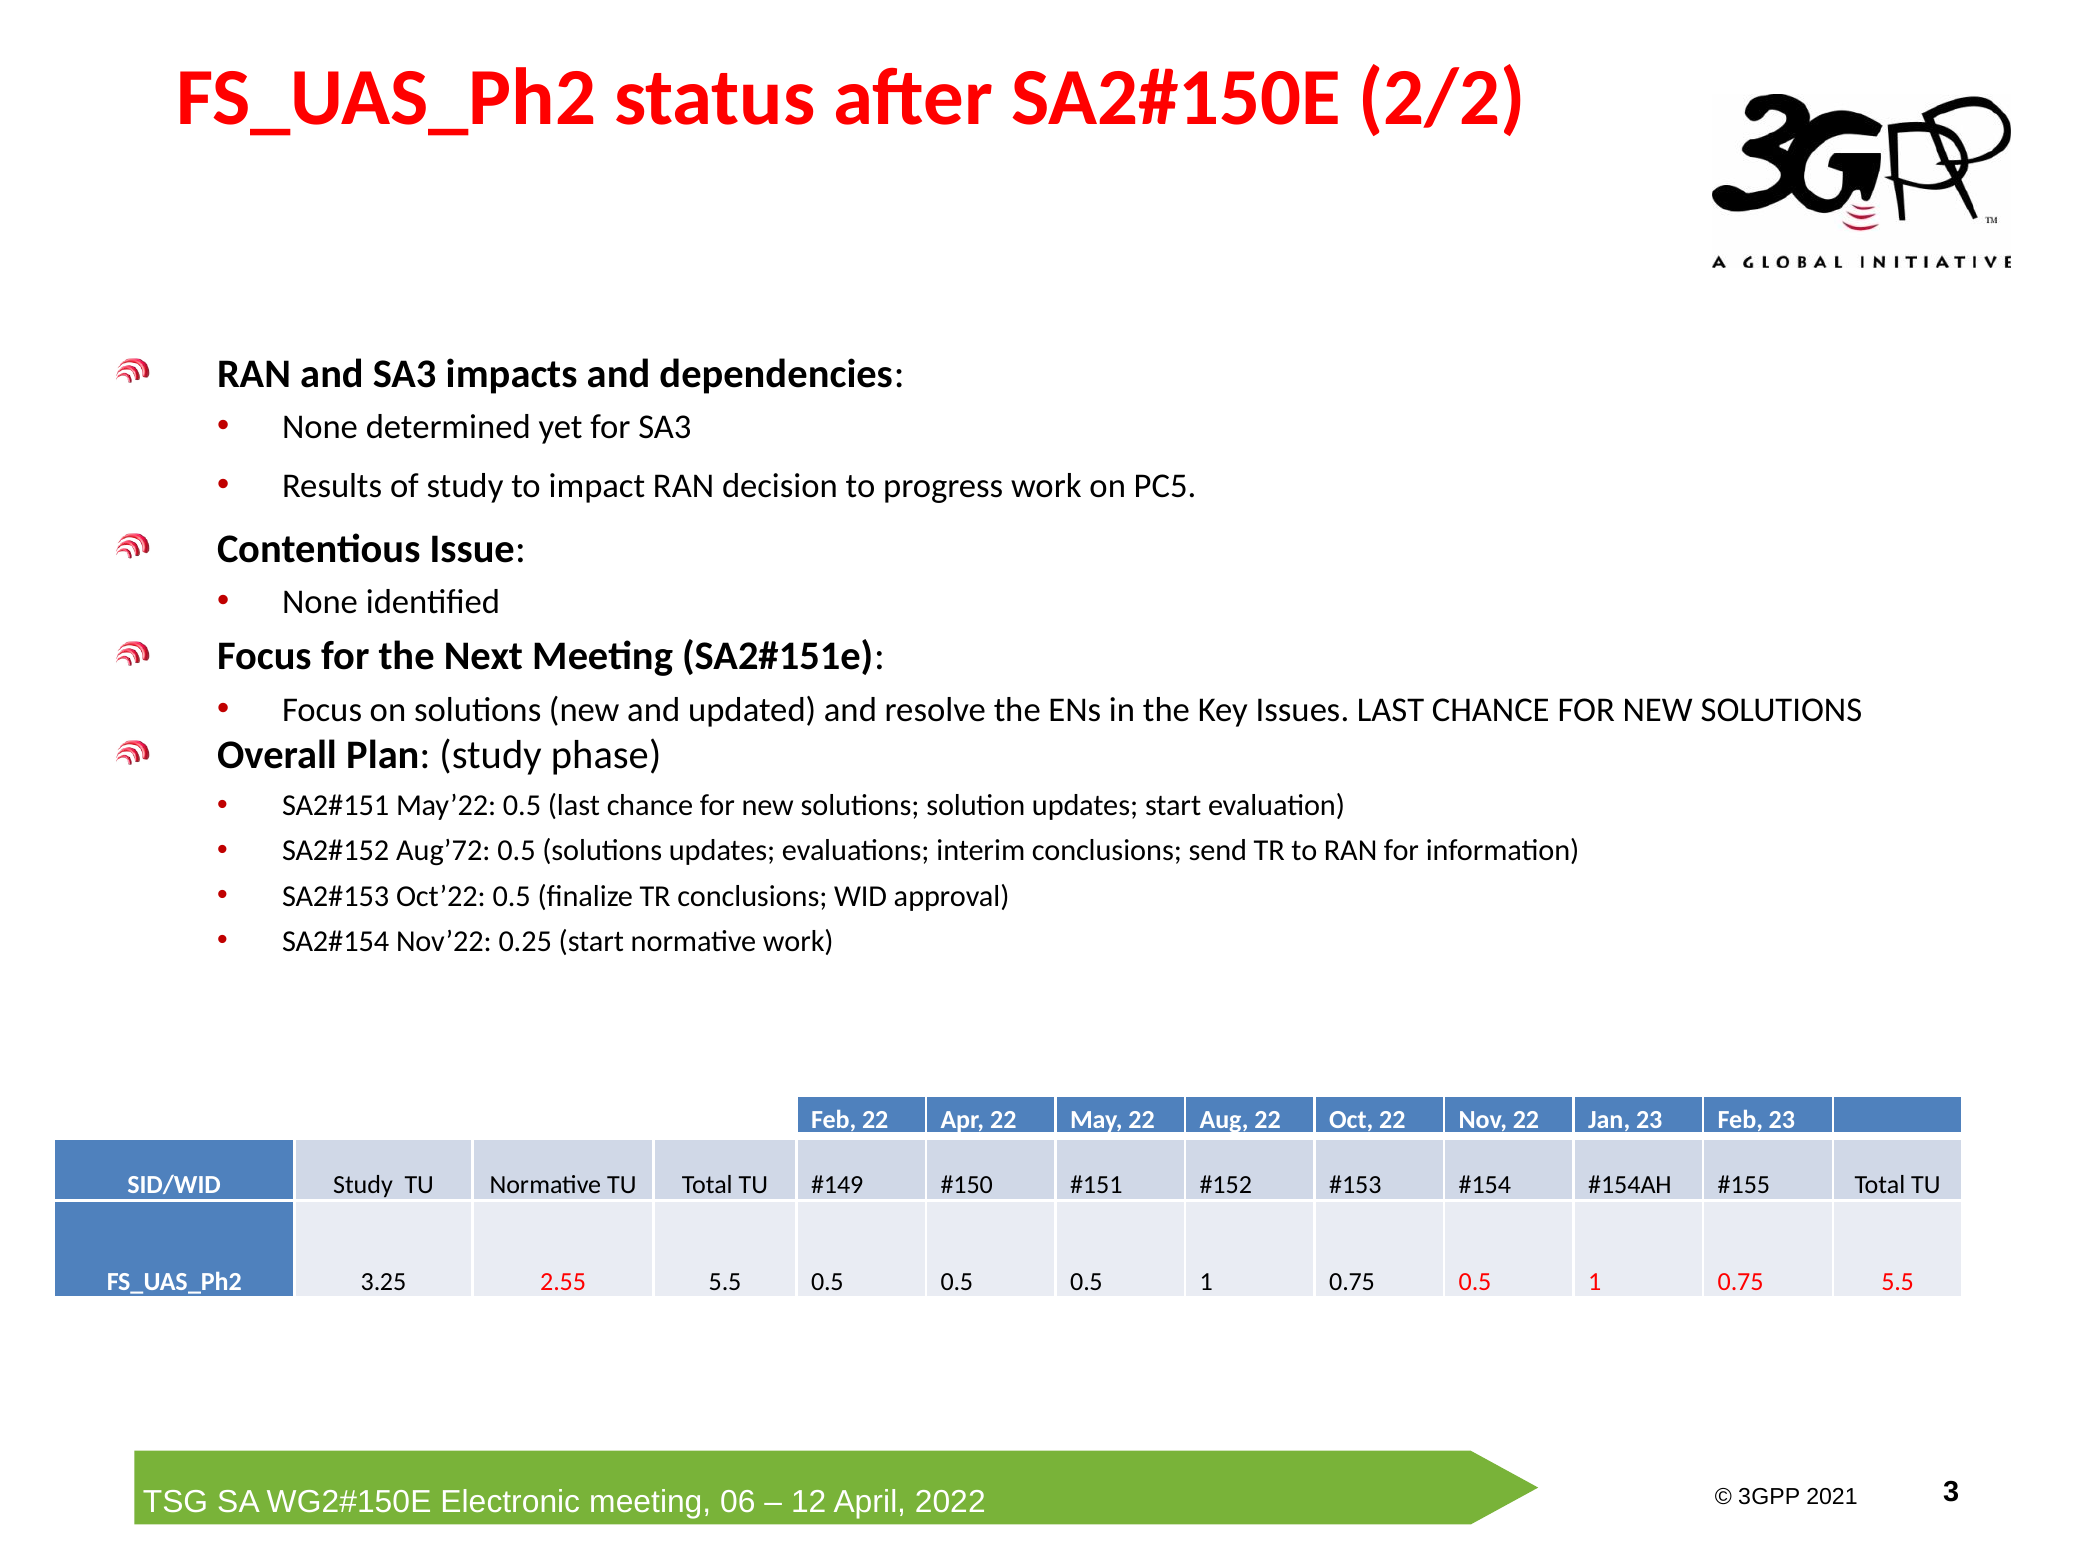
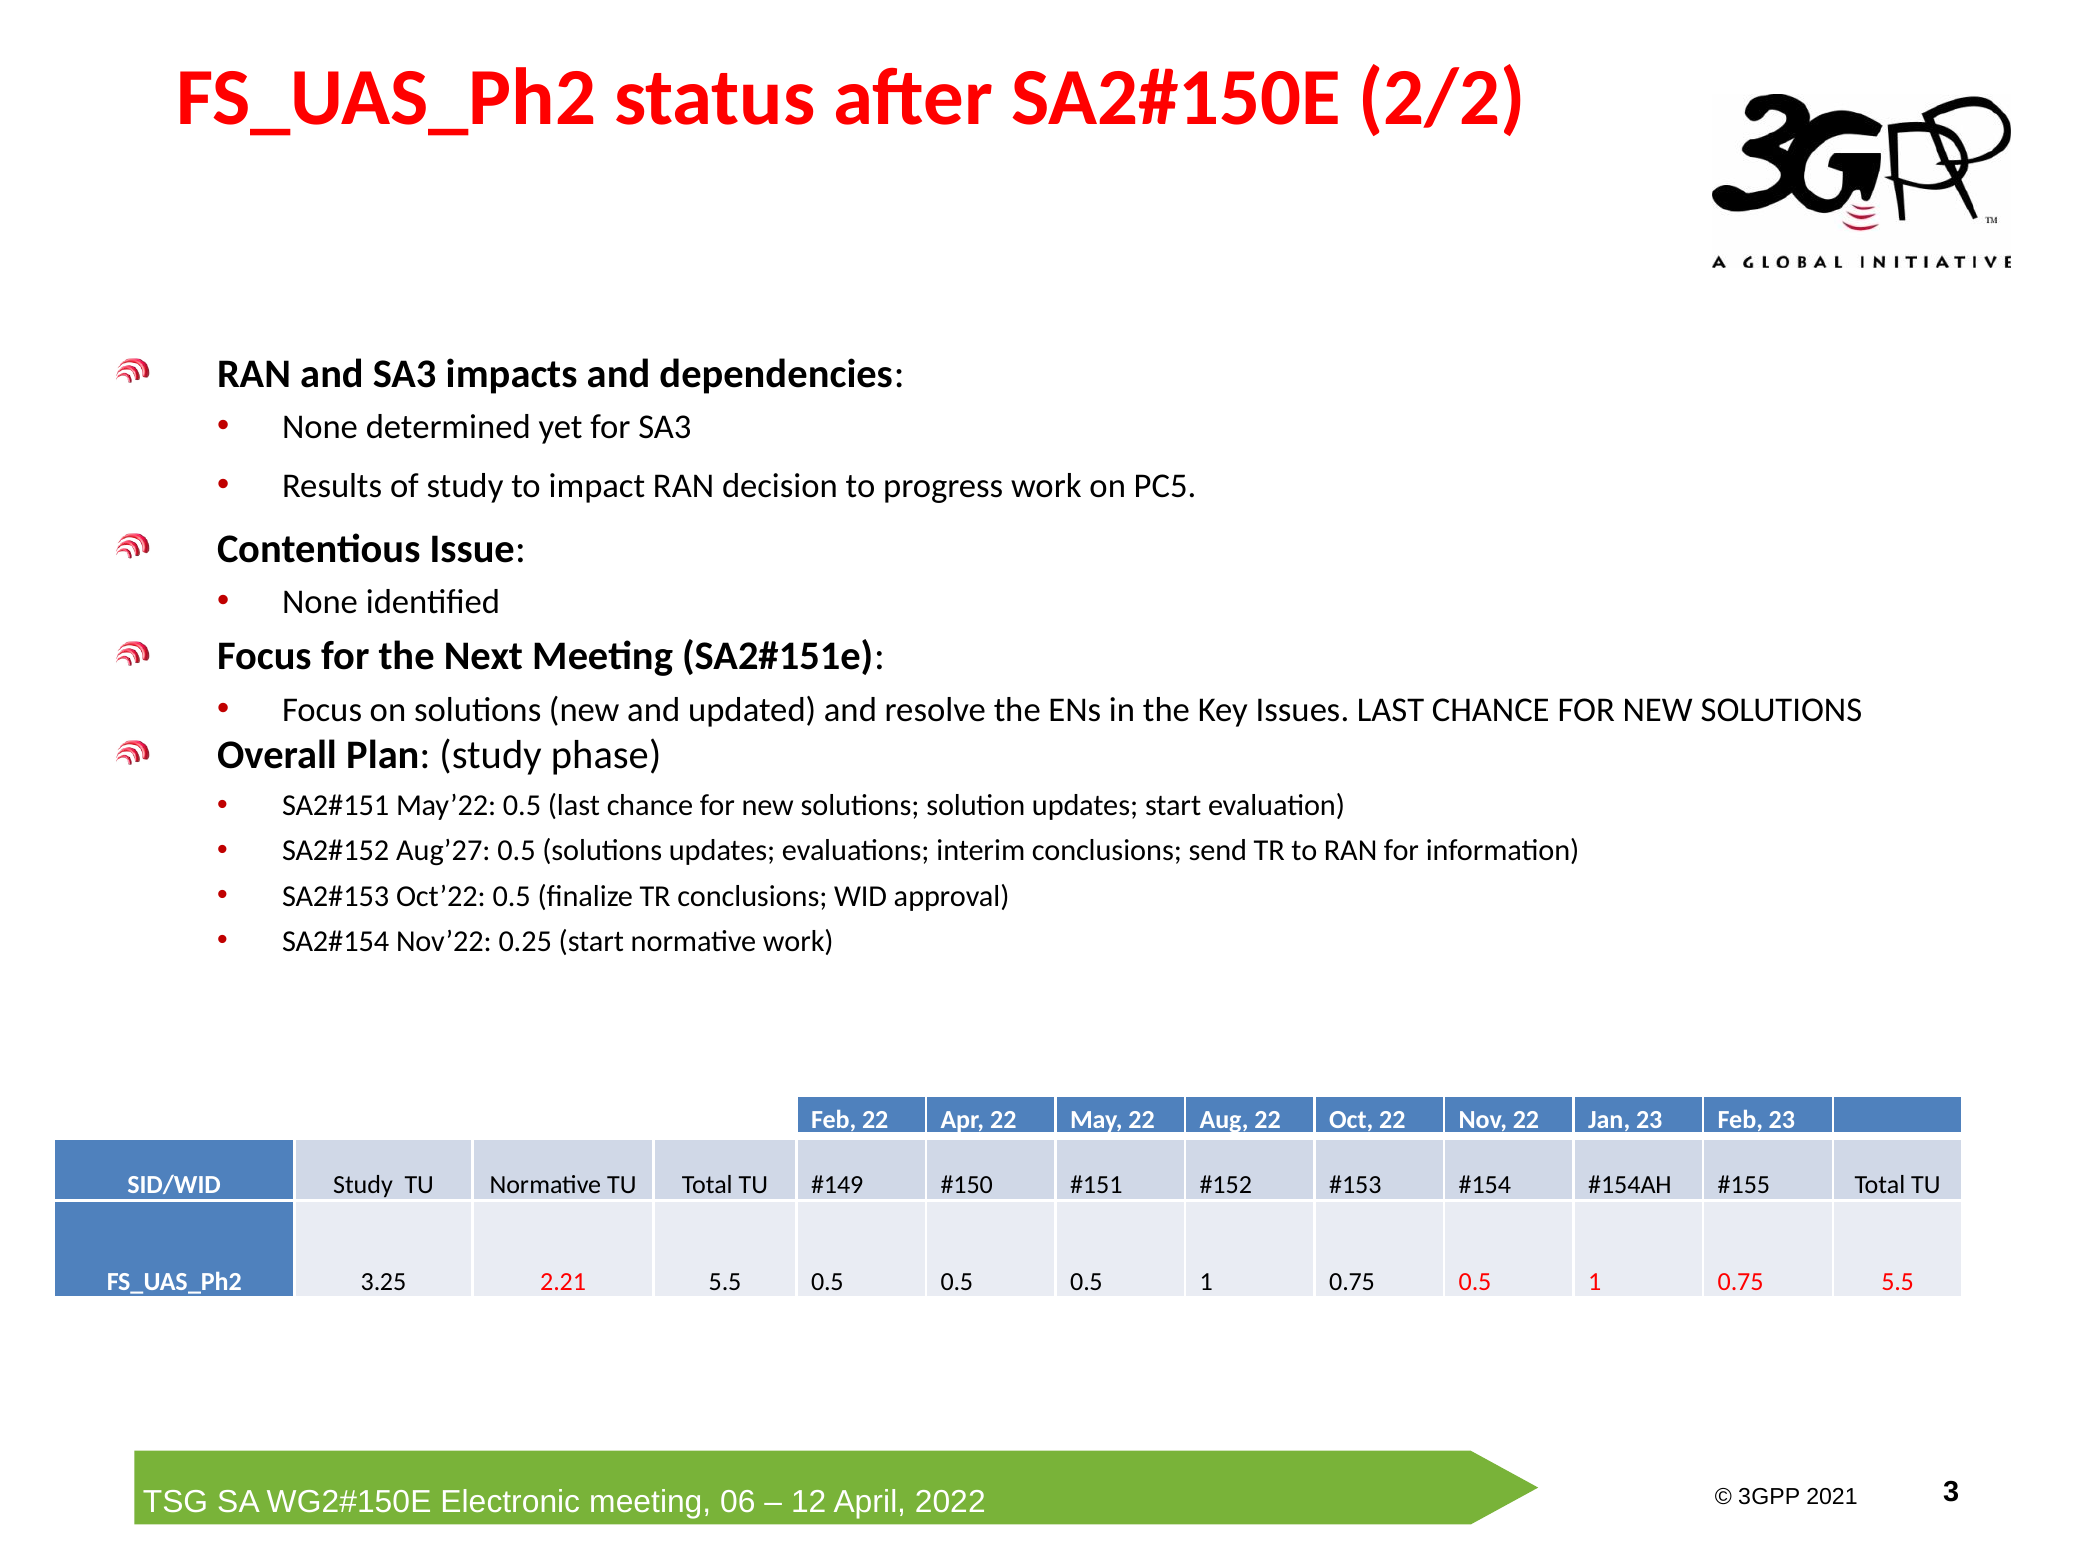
Aug’72: Aug’72 -> Aug’27 (443, 851)
2.55: 2.55 -> 2.21 (563, 1282)
